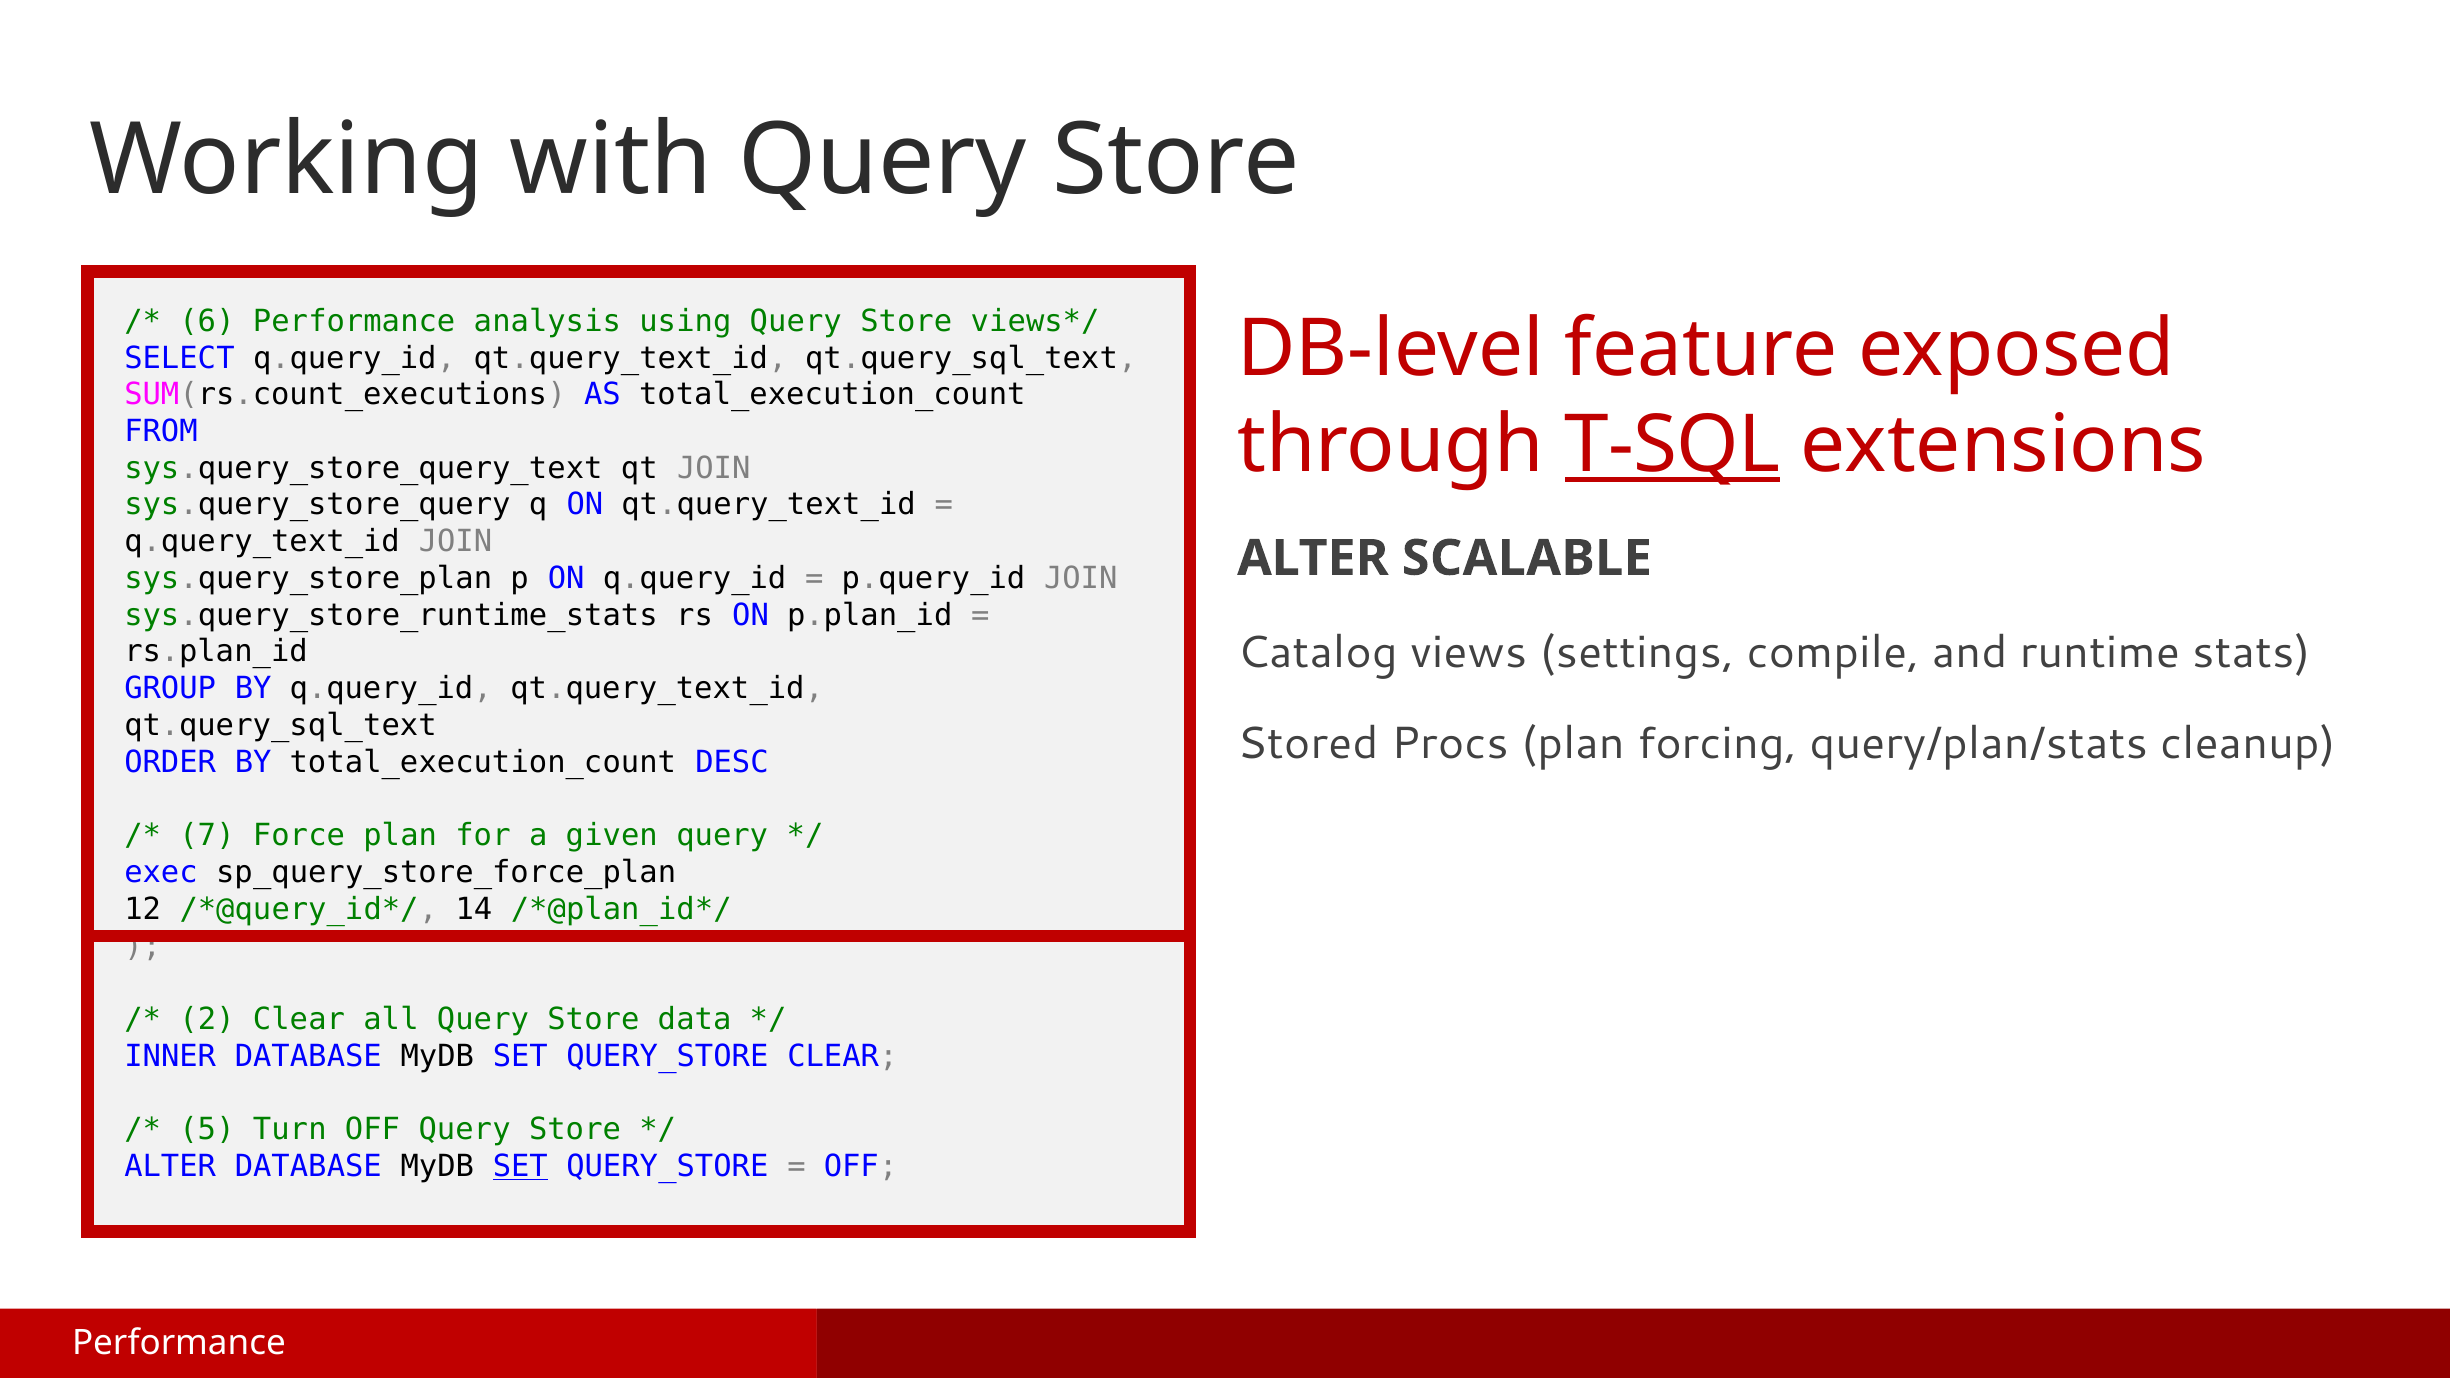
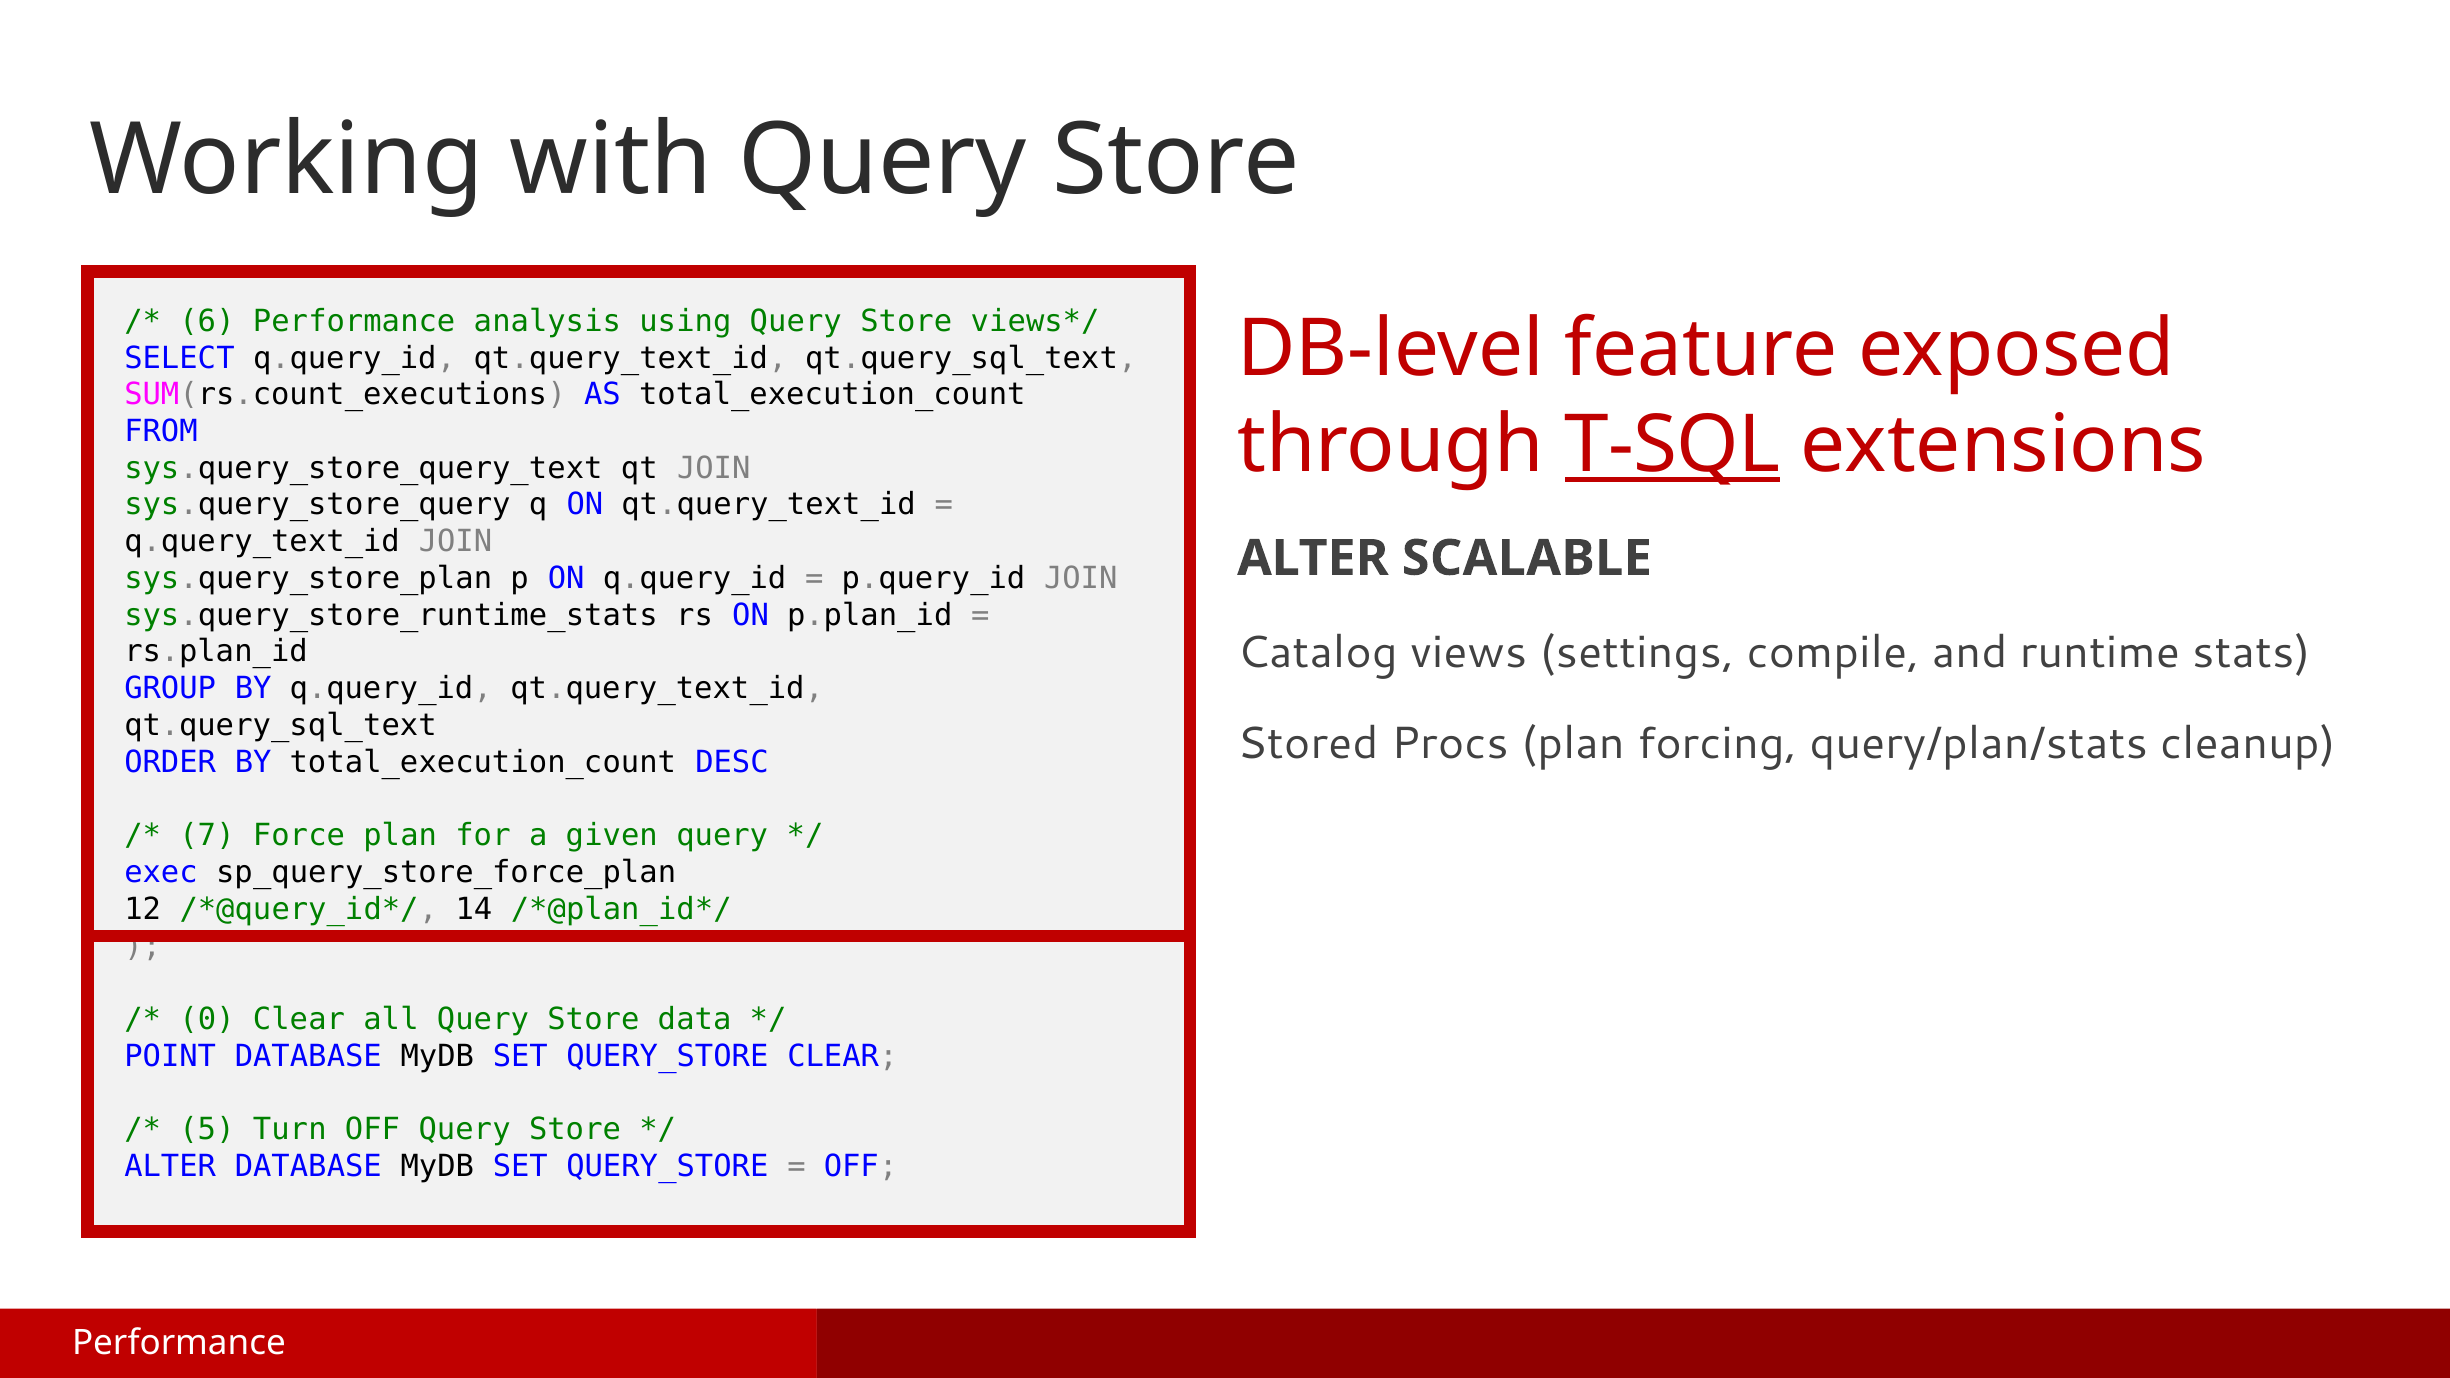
2: 2 -> 0 (207, 1019)
INNER: INNER -> POINT (170, 1056)
SET underline: present -> none (520, 1166)
